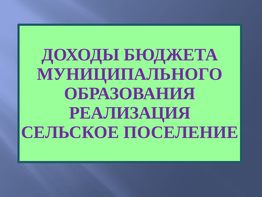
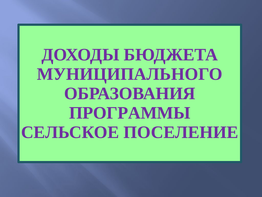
РЕАЛИЗАЦИЯ: РЕАЛИЗАЦИЯ -> ПРОГРАММЫ (130, 113)
